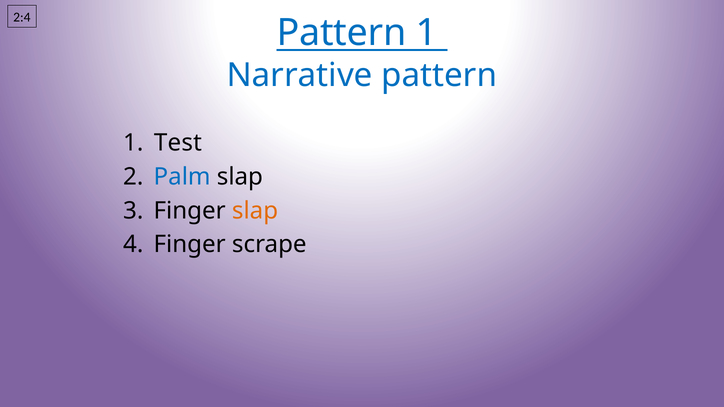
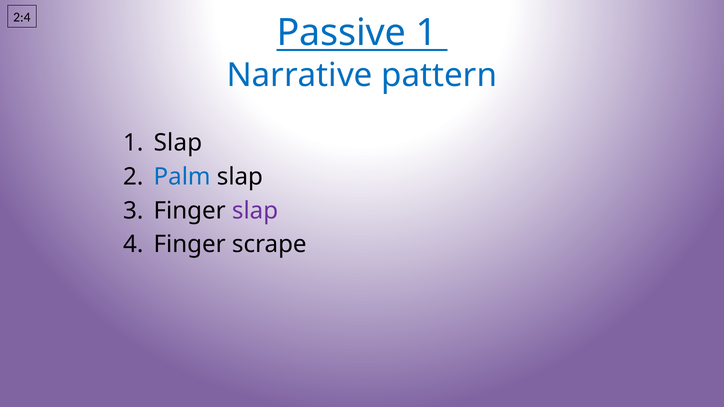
Pattern: Pattern -> Passive (341, 33)
1 Test: Test -> Slap (178, 143)
slap colour: orange -> purple (255, 211)
